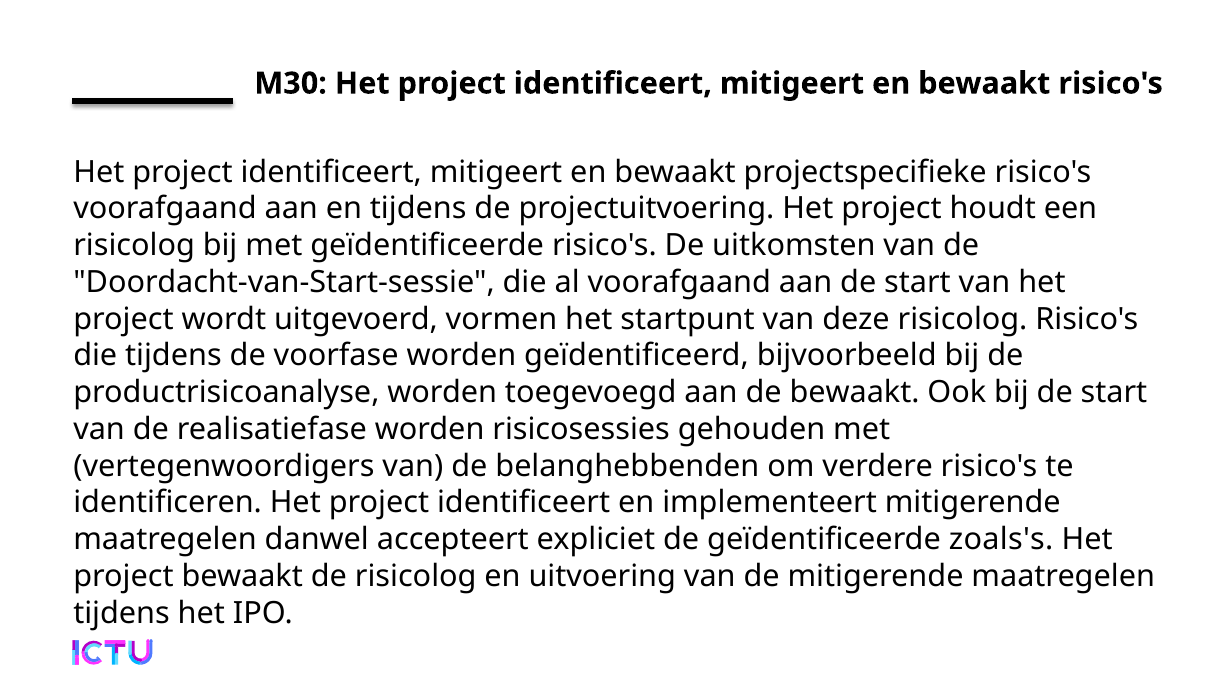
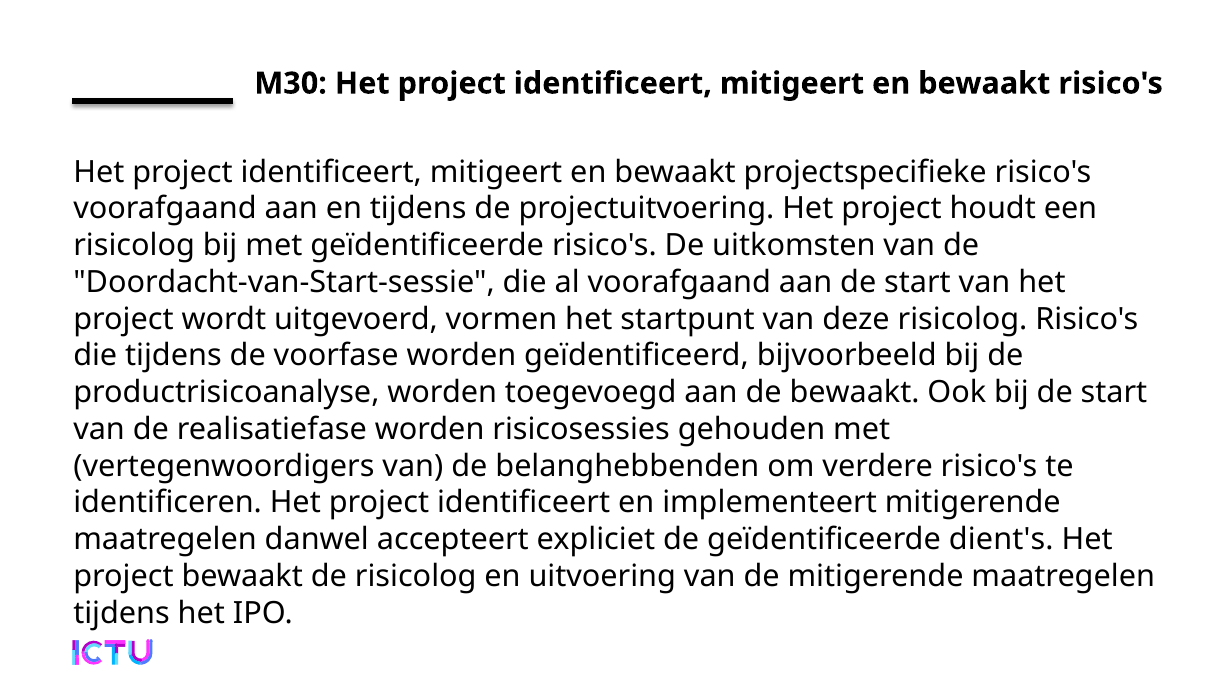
zoals's: zoals's -> dient's (1001, 540)
